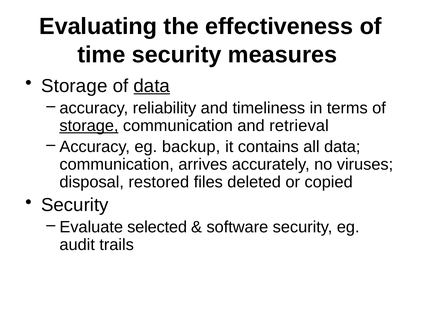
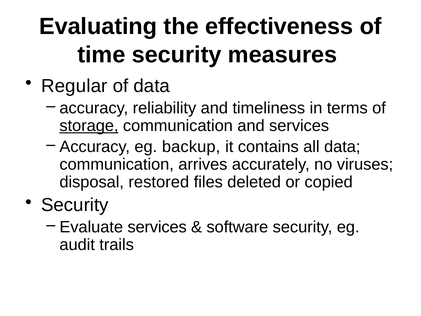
Storage: Storage -> Regular (74, 86)
data underline: present -> none (152, 86)
and retrieval: retrieval -> services (299, 126)
Evaluate selected: selected -> services (157, 227)
